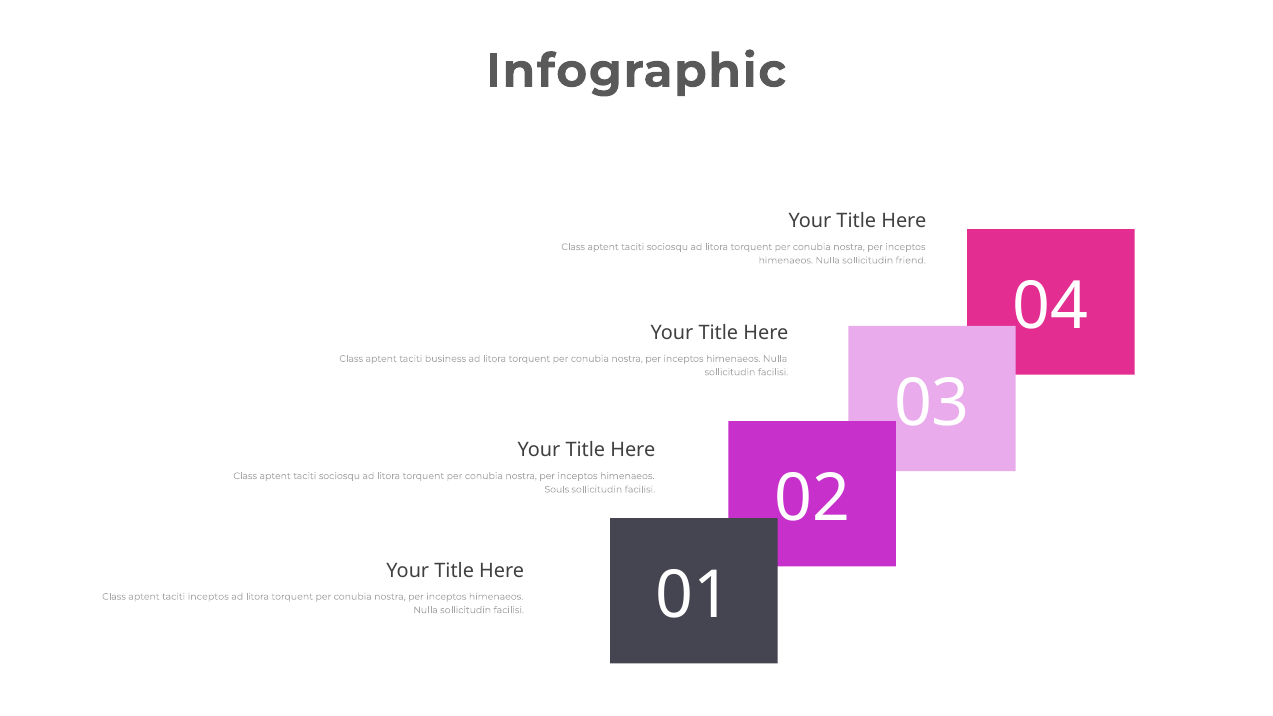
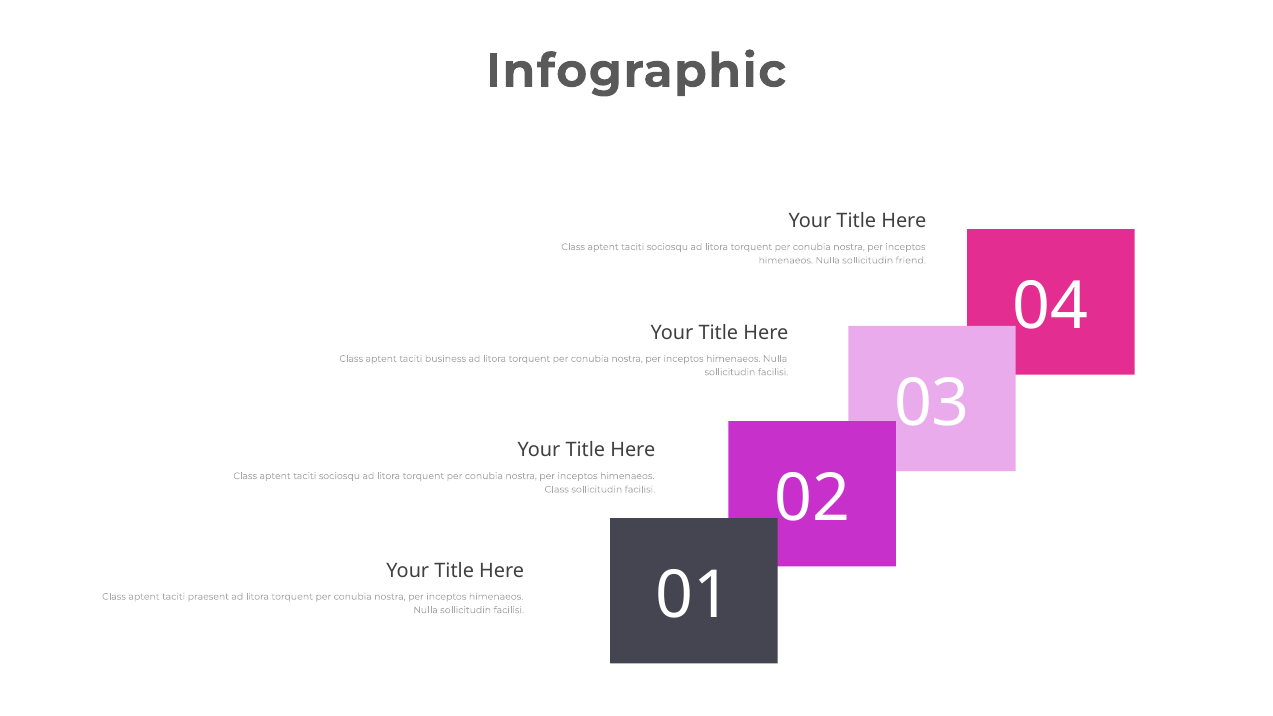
Souls: Souls -> Class (557, 489)
taciti inceptos: inceptos -> praesent (208, 597)
